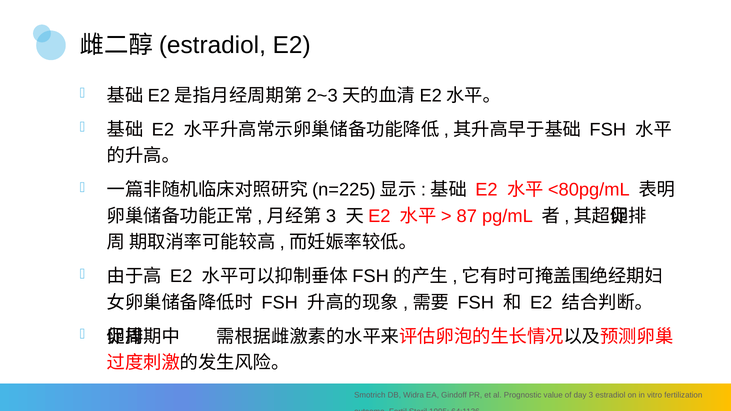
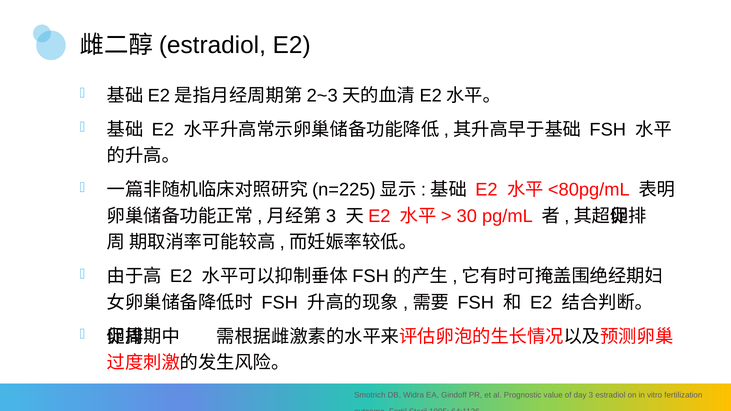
87: 87 -> 30 (467, 216)
